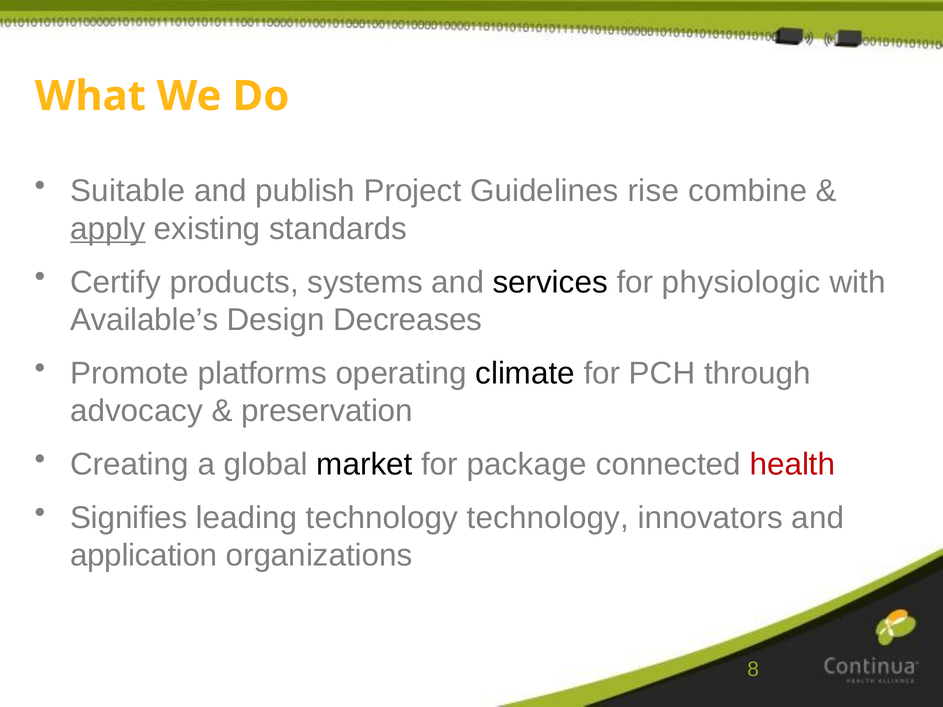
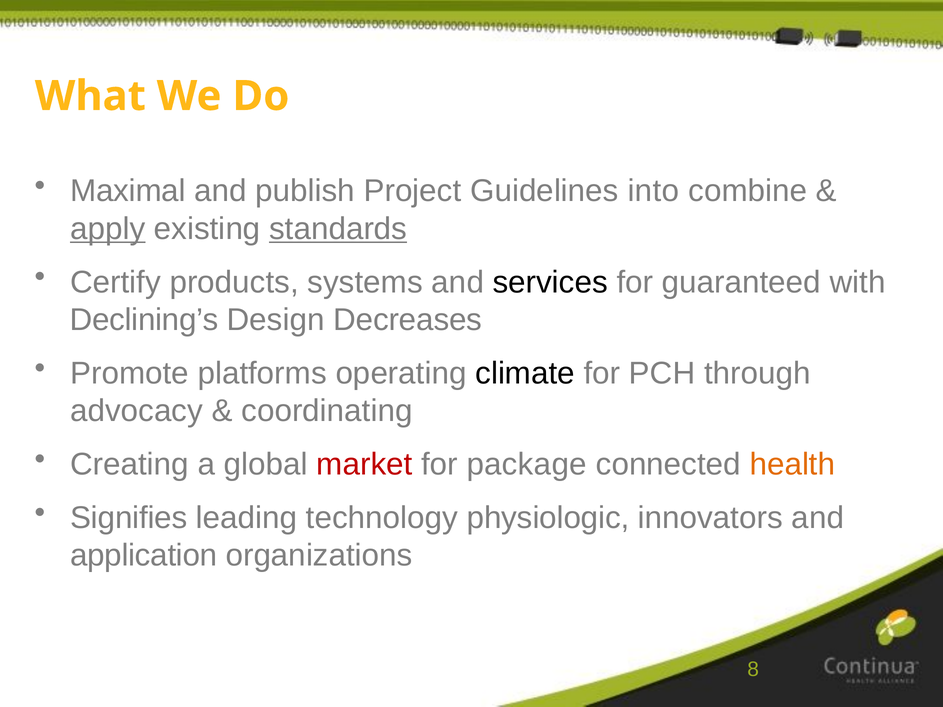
Suitable: Suitable -> Maximal (128, 191)
rise: rise -> into (653, 191)
standards underline: none -> present (338, 229)
physiologic: physiologic -> guaranteed (741, 282)
Available’s: Available’s -> Declining’s (144, 320)
preservation: preservation -> coordinating (327, 411)
market colour: black -> red (364, 465)
health colour: red -> orange (792, 465)
technology technology: technology -> physiologic (548, 518)
